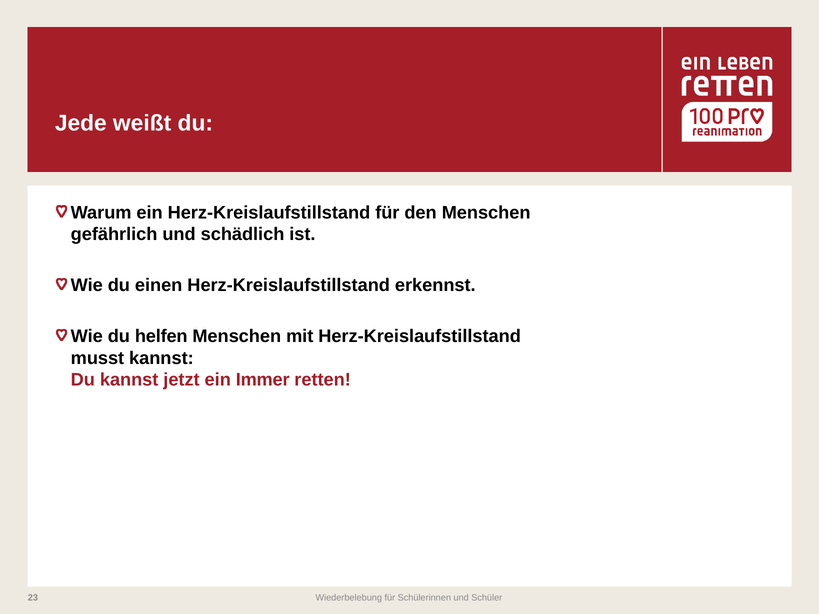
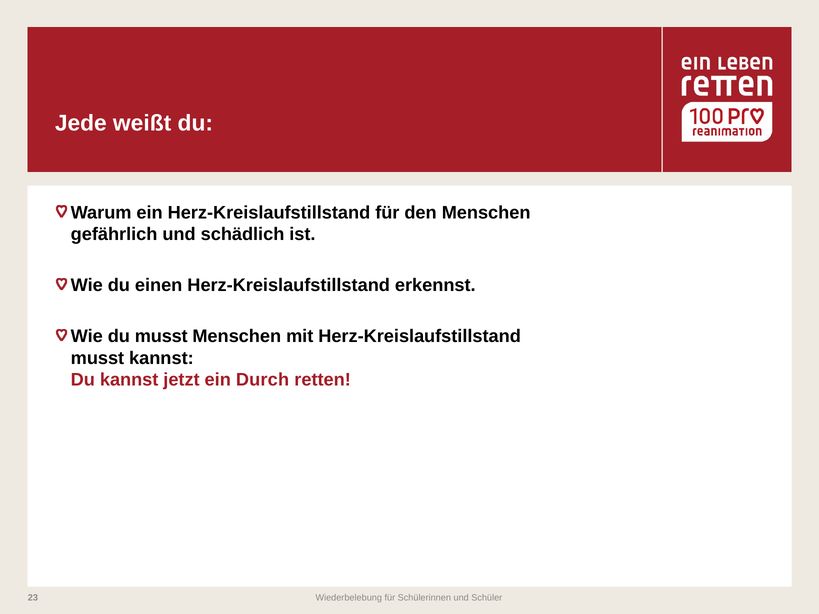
du helfen: helfen -> musst (161, 336)
Immer: Immer -> Durch (263, 380)
